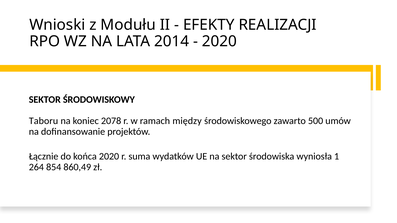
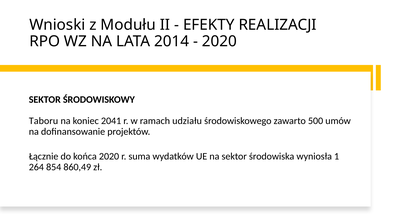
2078: 2078 -> 2041 (111, 121)
między: między -> udziału (187, 121)
